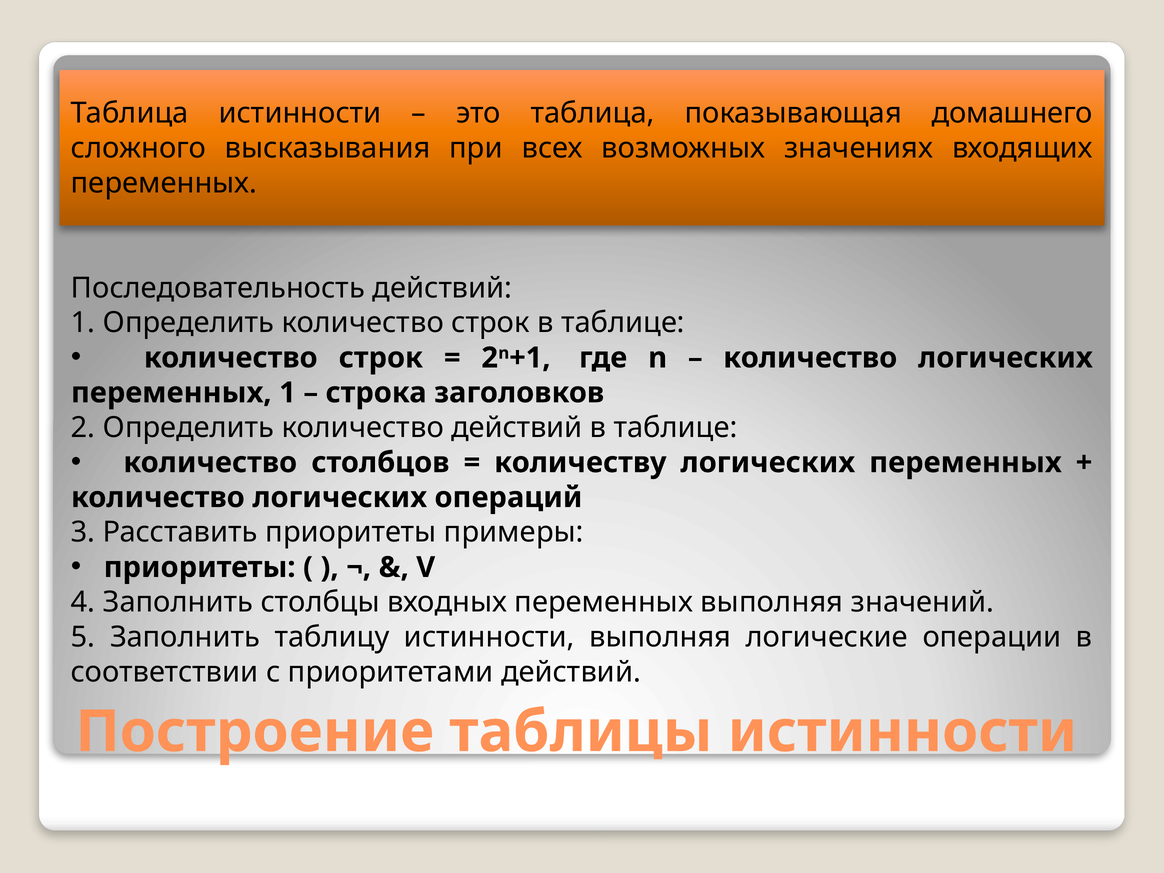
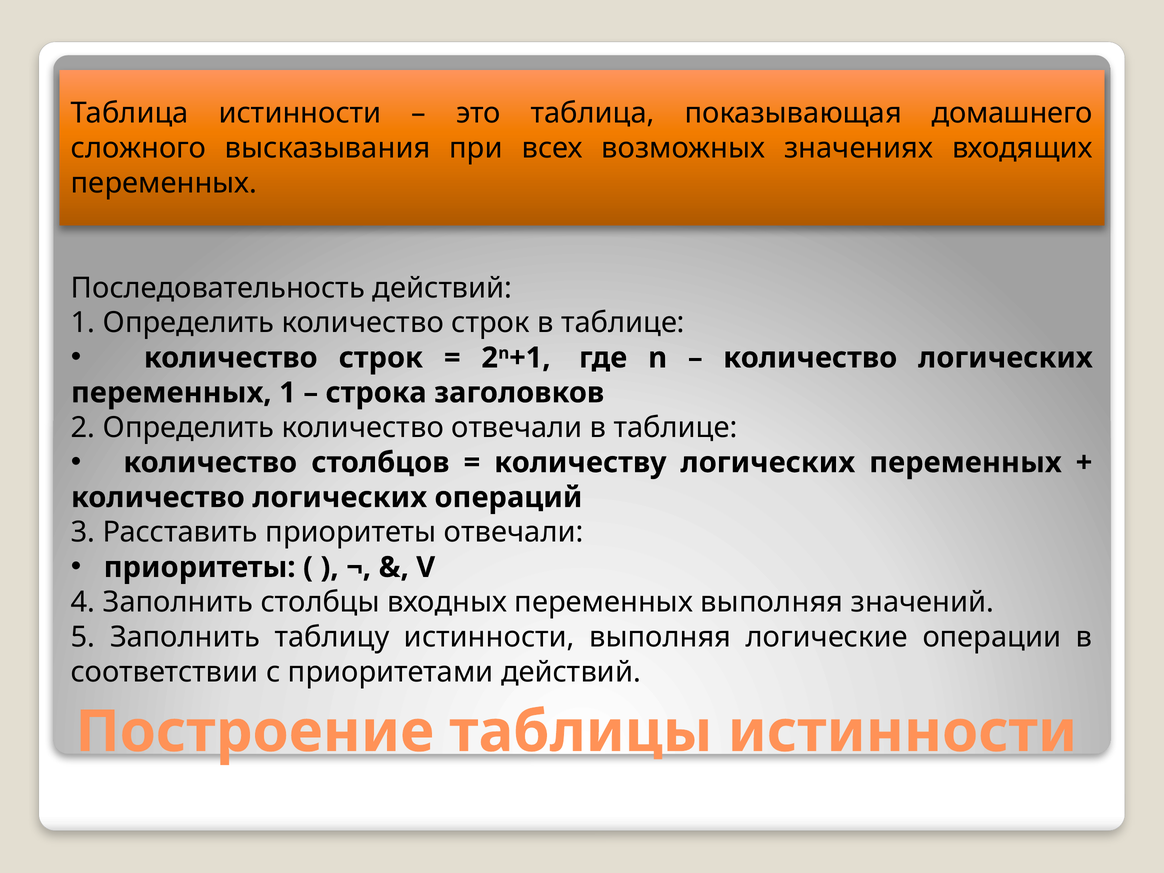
количество действий: действий -> отвечали (517, 428)
приоритеты примеры: примеры -> отвечали (514, 532)
